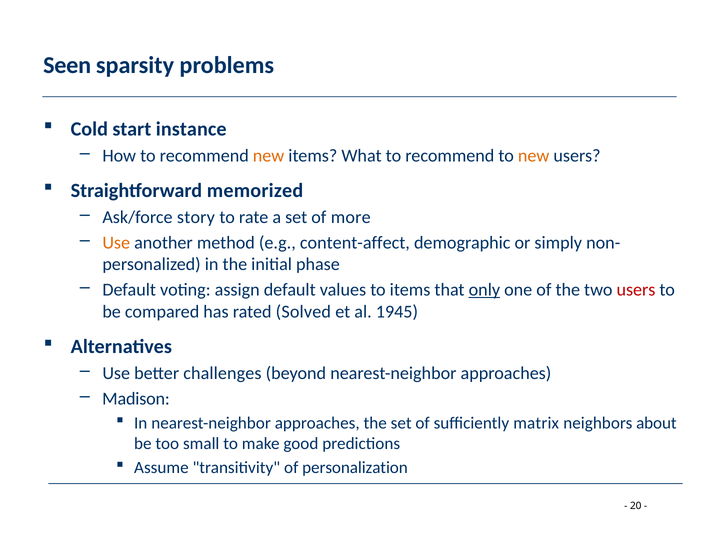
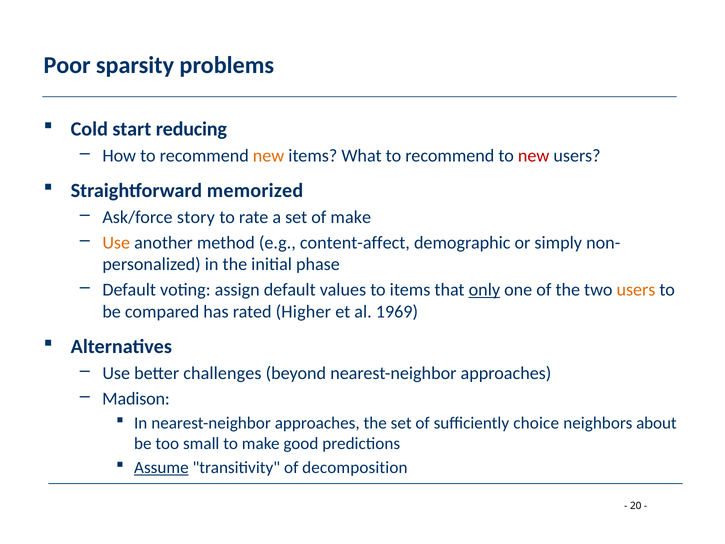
Seen: Seen -> Poor (67, 65)
instance: instance -> reducing (191, 129)
new colour: orange -> red (534, 156)
of more: more -> make (351, 217)
users colour: red -> orange (636, 290)
Solved: Solved -> Higher (303, 311)
1945: 1945 -> 1969 (397, 311)
matrix: matrix -> choice (536, 423)
Assume underline: none -> present (161, 467)
personalization: personalization -> decomposition (355, 467)
